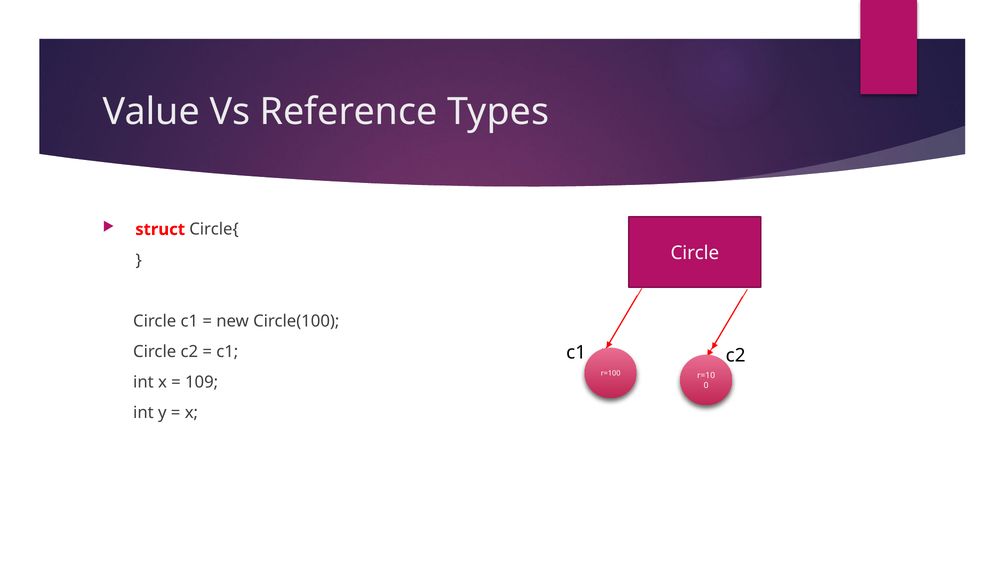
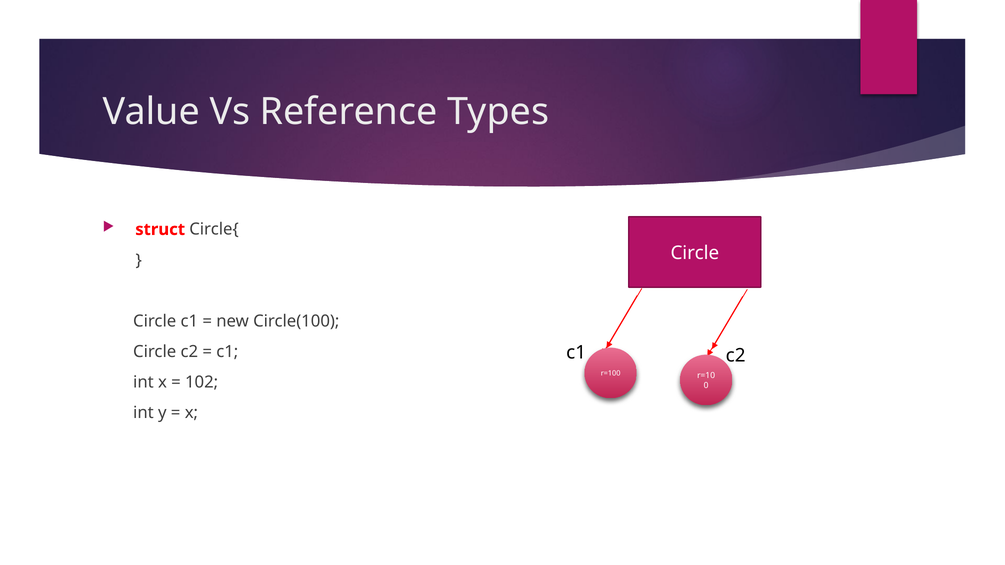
109: 109 -> 102 (202, 382)
